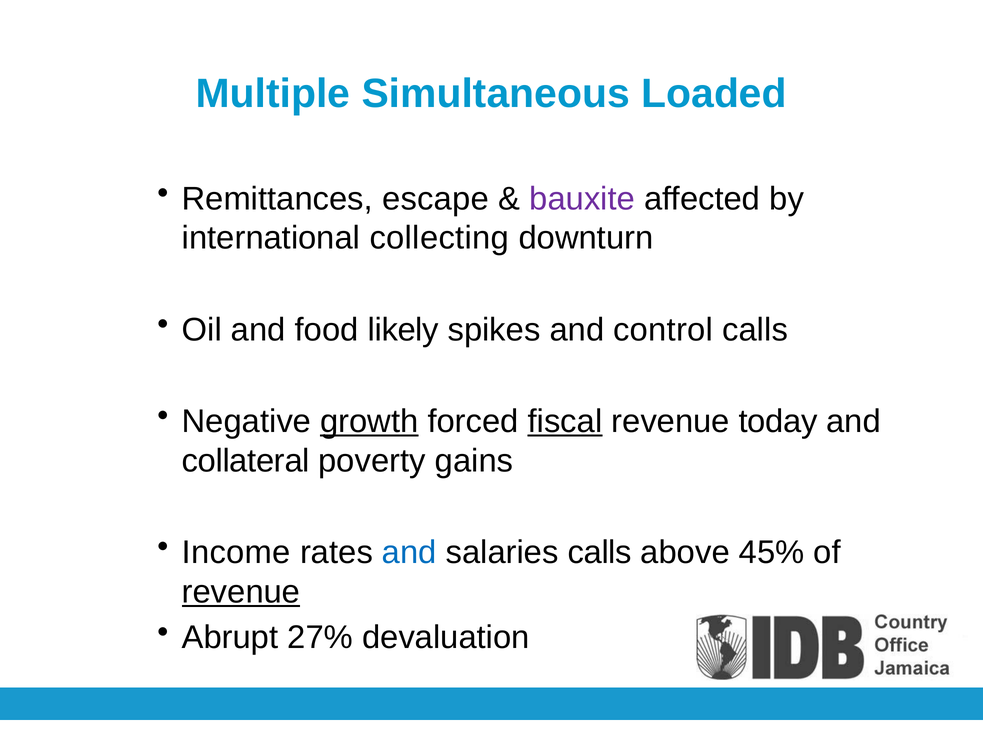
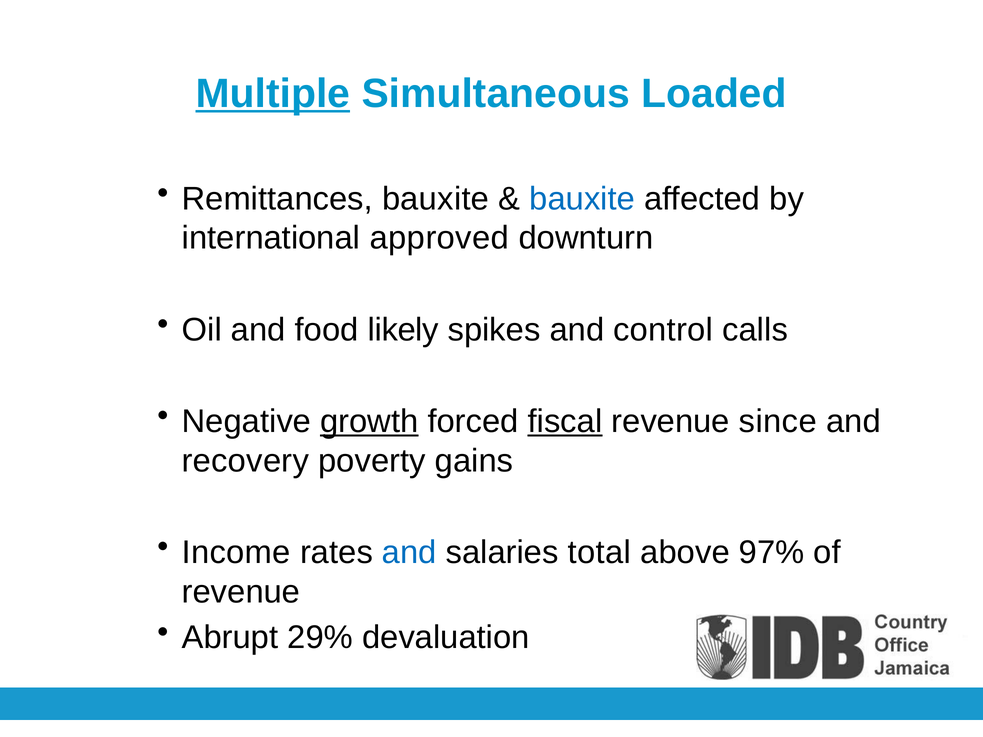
Multiple underline: none -> present (273, 94)
Remittances escape: escape -> bauxite (436, 199)
bauxite colour: purple -> blue (582, 199)
collecting: collecting -> approved (439, 238)
today: today -> since (778, 422)
collateral: collateral -> recovery (245, 461)
salaries calls: calls -> total (599, 553)
45%: 45% -> 97% (772, 553)
revenue underline: present -> none (241, 592)
27%: 27% -> 29% (320, 638)
